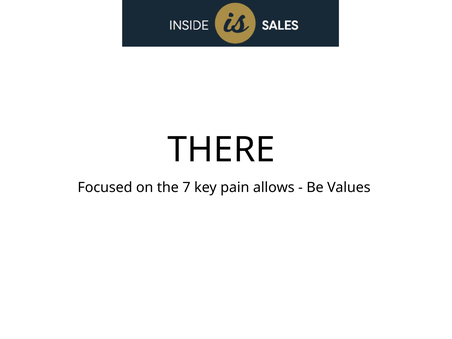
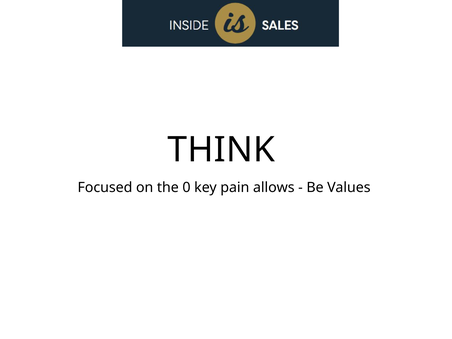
THERE: THERE -> THINK (221, 150)
7: 7 -> 0 (186, 187)
